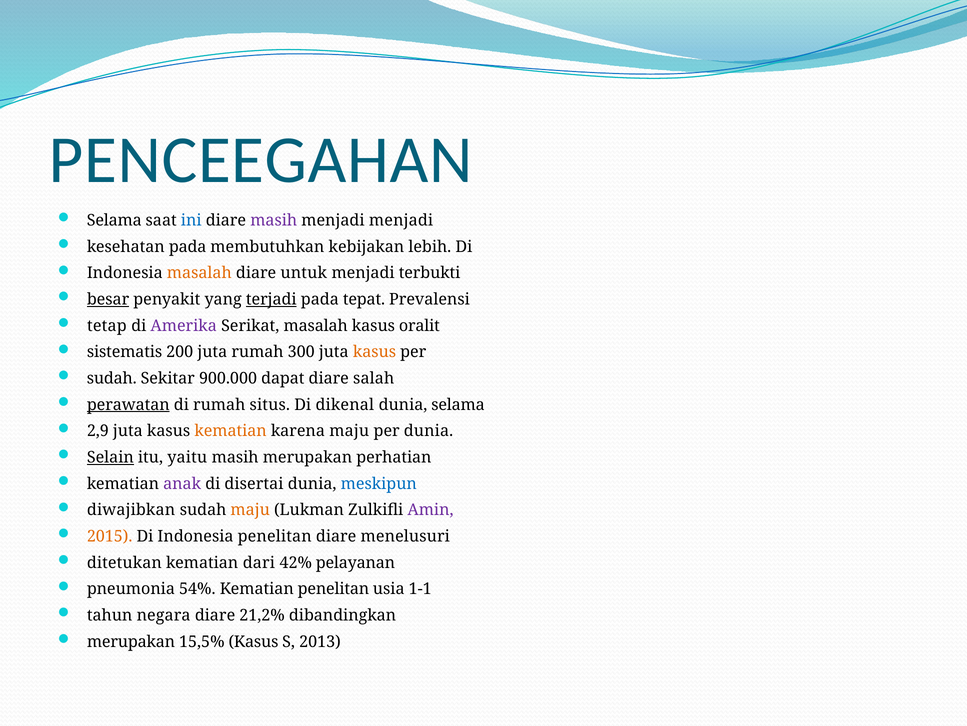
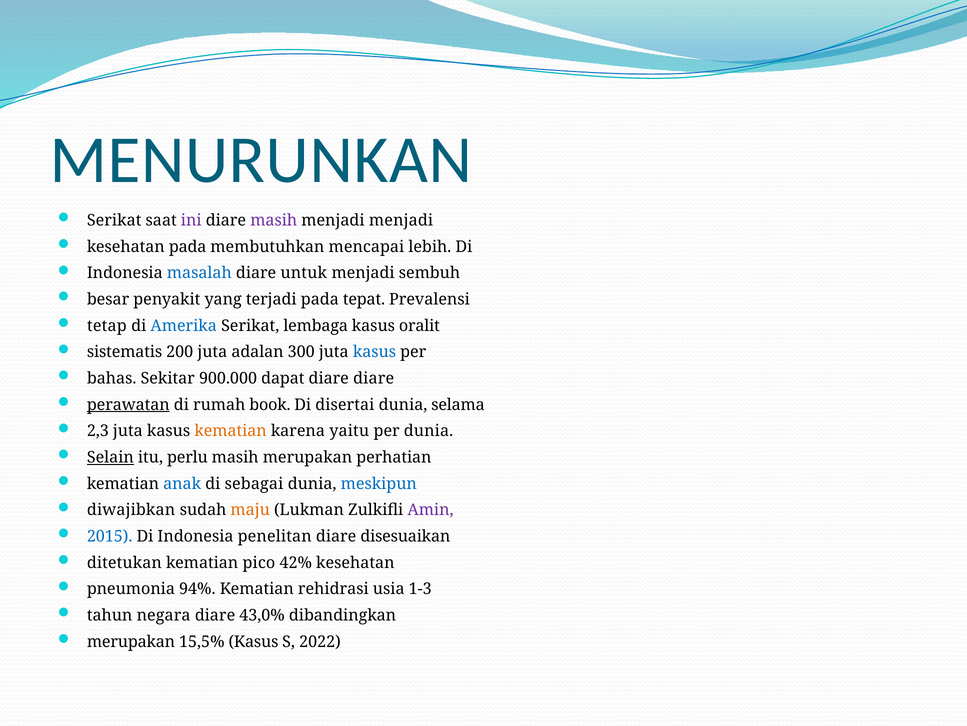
PENCEEGAHAN: PENCEEGAHAN -> MENURUNKAN (261, 160)
Selama: Selama -> Serikat (114, 220)
ini colour: blue -> purple (191, 220)
kebijakan: kebijakan -> mencapai (366, 247)
masalah colour: orange -> blue (199, 273)
terbukti: terbukti -> sembuh (429, 273)
besar underline: present -> none (108, 299)
terjadi underline: present -> none (271, 299)
Amerika colour: purple -> blue (184, 325)
Serikat masalah: masalah -> lembaga (316, 325)
juta rumah: rumah -> adalan (258, 352)
kasus colour: orange -> blue (374, 352)
sudah: sudah -> bahas (112, 378)
diare salah: salah -> diare (374, 378)
situs: situs -> book (270, 404)
dikenal: dikenal -> disertai (345, 404)
2,9: 2,9 -> 2,3 (98, 431)
karena maju: maju -> yaitu (349, 431)
yaitu: yaitu -> perlu (187, 457)
anak colour: purple -> blue (182, 483)
disertai: disertai -> sebagai (254, 483)
2015 colour: orange -> blue (110, 536)
menelusuri: menelusuri -> disesuaikan (405, 536)
dari: dari -> pico (259, 562)
42% pelayanan: pelayanan -> kesehatan (355, 562)
54%: 54% -> 94% (197, 589)
Kematian penelitan: penelitan -> rehidrasi (333, 589)
1-1: 1-1 -> 1-3 (420, 589)
21,2%: 21,2% -> 43,0% (262, 615)
2013: 2013 -> 2022 (320, 641)
